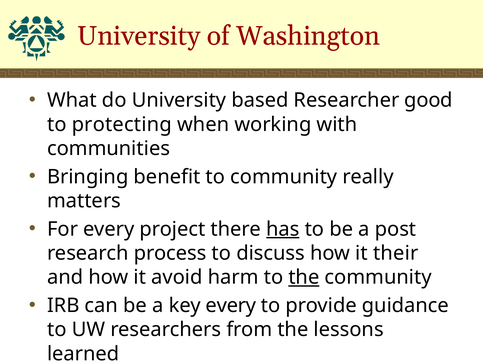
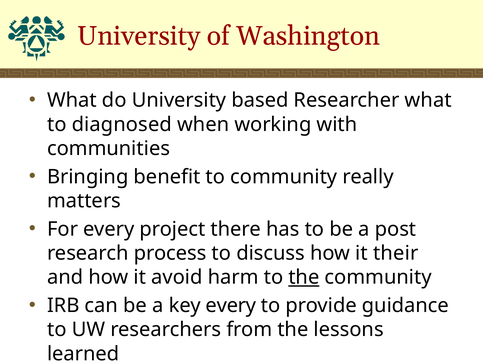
Researcher good: good -> what (428, 100)
protecting: protecting -> diagnosed (122, 125)
has underline: present -> none (283, 229)
